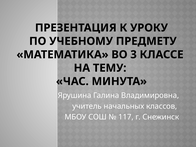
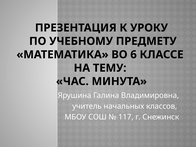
3: 3 -> 6 (134, 55)
